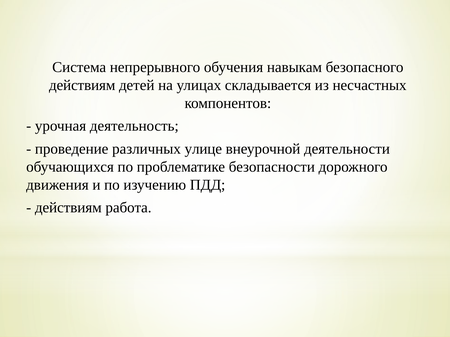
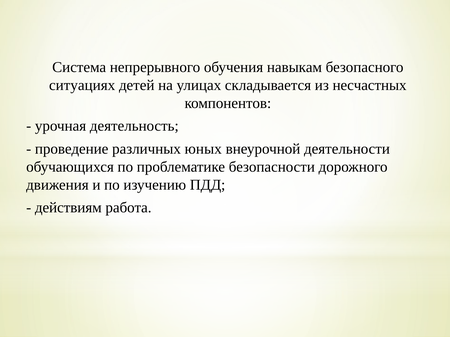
действиям: действиям -> ситуациях (82, 85)
улице: улице -> юных (203, 149)
